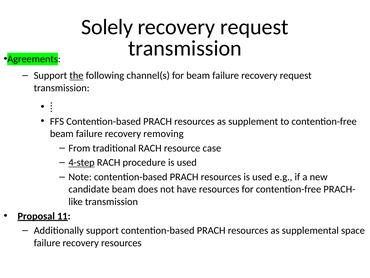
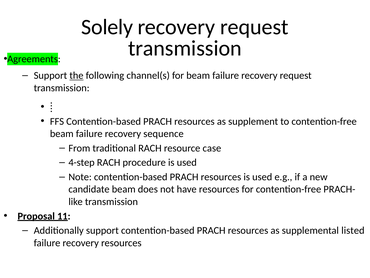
removing: removing -> sequence (164, 133)
4-step underline: present -> none (82, 162)
space: space -> listed (353, 230)
